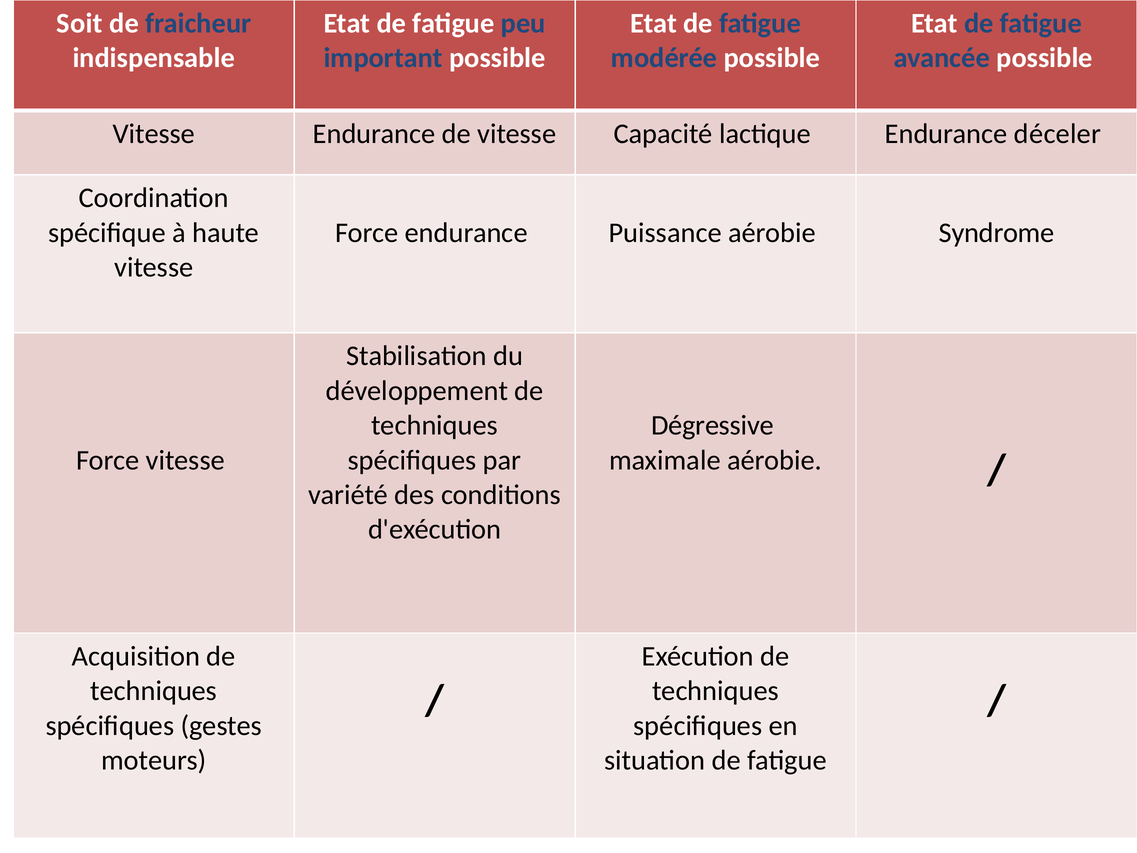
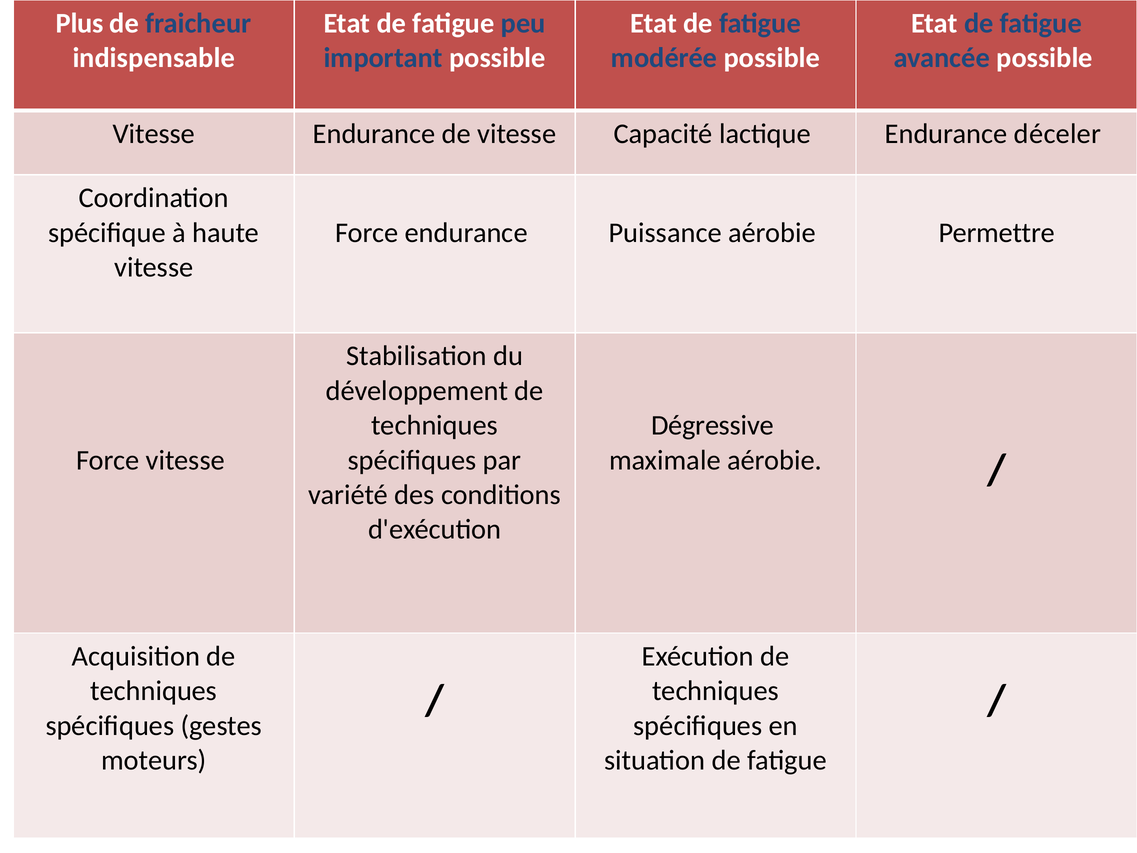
Soit: Soit -> Plus (80, 23)
Syndrome: Syndrome -> Permettre (997, 233)
